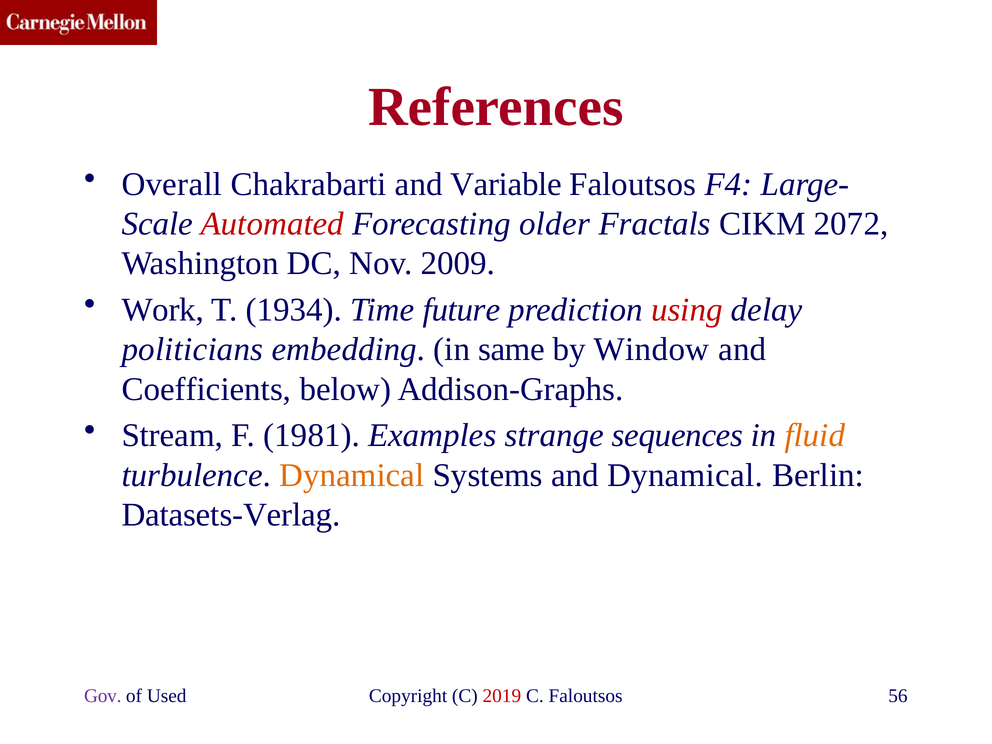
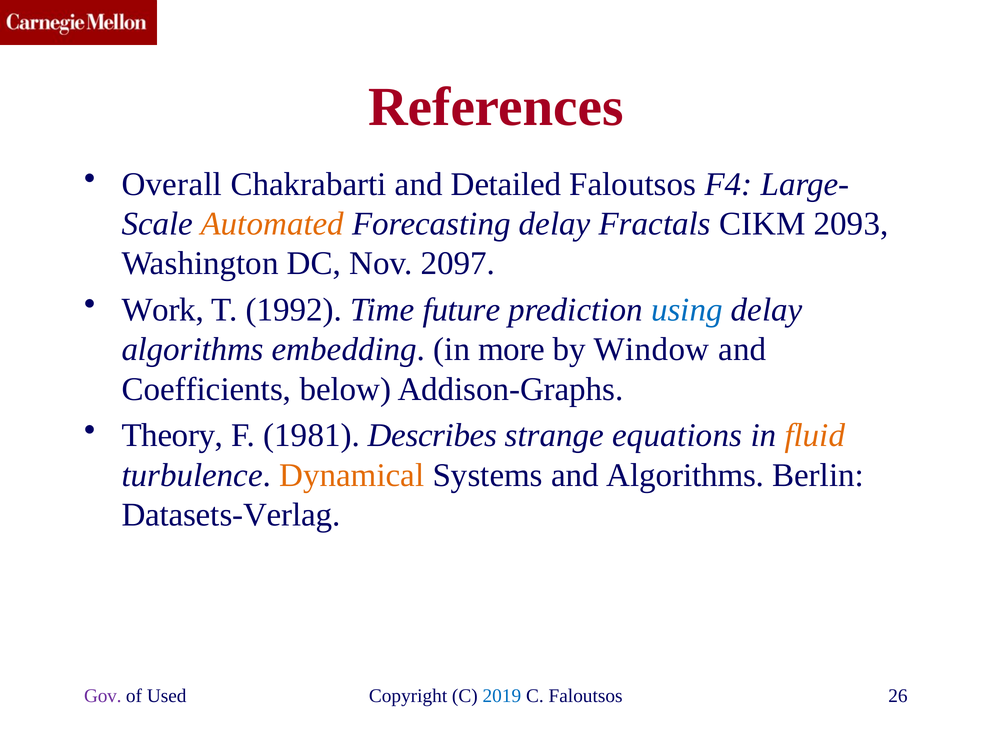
Variable: Variable -> Detailed (506, 184)
Automated colour: red -> orange (272, 224)
Forecasting older: older -> delay (555, 224)
2072: 2072 -> 2093 (851, 224)
2009: 2009 -> 2097 (458, 264)
1934: 1934 -> 1992 (294, 310)
using colour: red -> blue (687, 310)
politicians: politicians -> algorithms (193, 350)
same: same -> more (512, 350)
Stream: Stream -> Theory (172, 435)
Examples: Examples -> Describes (432, 435)
sequences: sequences -> equations (677, 435)
and Dynamical: Dynamical -> Algorithms (685, 475)
2019 colour: red -> blue (502, 696)
56: 56 -> 26 (898, 696)
